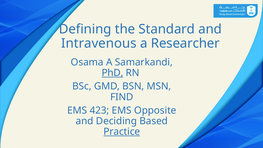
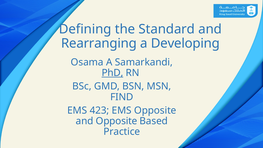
Intravenous: Intravenous -> Rearranging (99, 43)
Researcher: Researcher -> Developing (185, 43)
and Deciding: Deciding -> Opposite (117, 121)
Practice underline: present -> none (122, 132)
